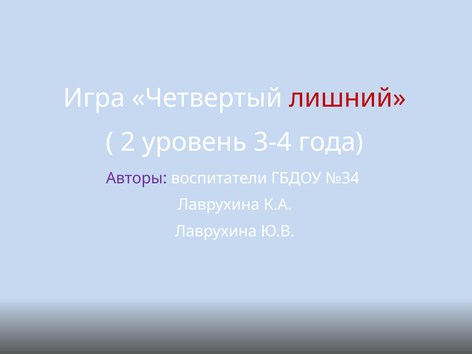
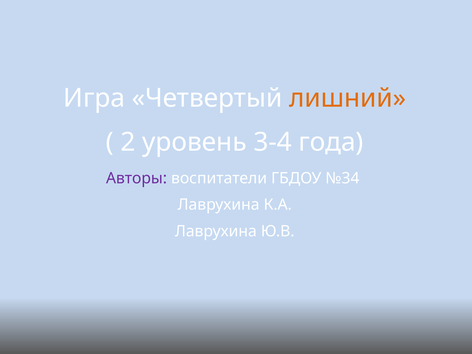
лишний colour: red -> orange (348, 98)
